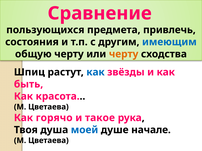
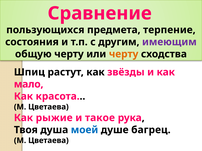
привлечь: привлечь -> терпение (169, 30)
имеющим colour: blue -> purple (169, 42)
как colour: blue -> black (96, 72)
быть: быть -> мало (29, 84)
горячо: горячо -> рыжие (54, 118)
начале: начале -> багрец (151, 130)
